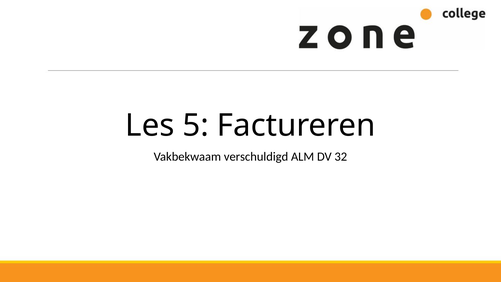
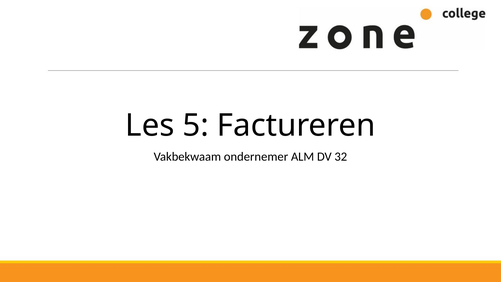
verschuldigd: verschuldigd -> ondernemer (256, 157)
